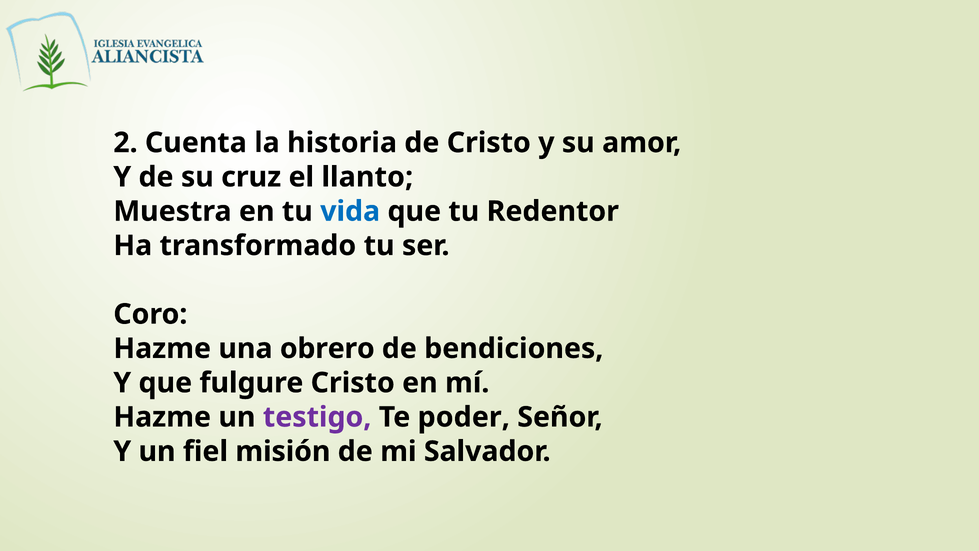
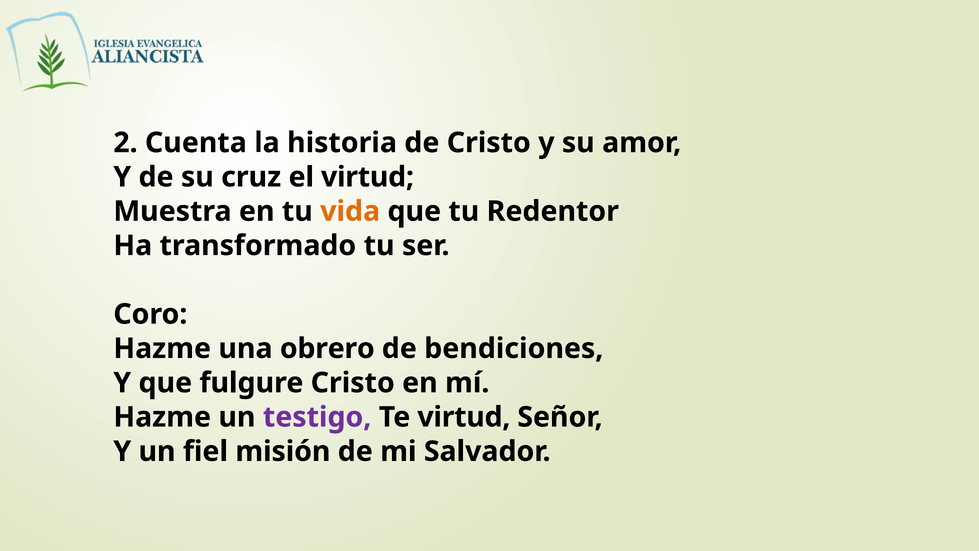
el llanto: llanto -> virtud (368, 177)
vida colour: blue -> orange (350, 211)
Te poder: poder -> virtud (464, 417)
